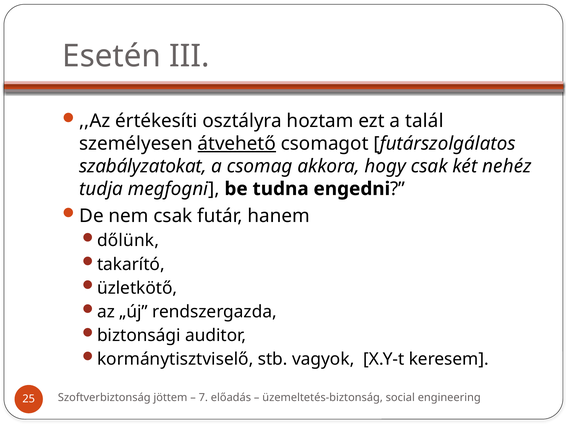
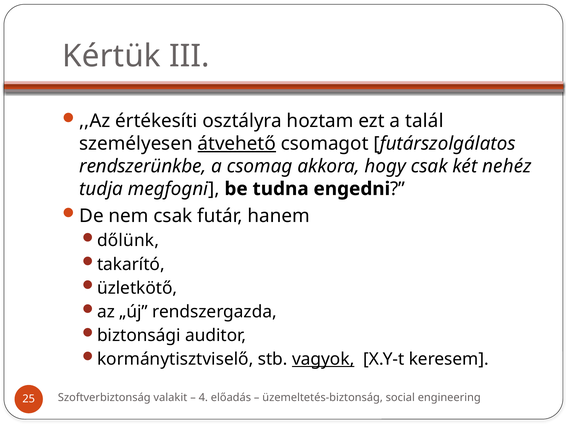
Esetén: Esetén -> Kértük (112, 56)
szabályzatokat: szabályzatokat -> rendszerünkbe (143, 166)
vagyok underline: none -> present (323, 359)
jöttem: jöttem -> valakit (170, 398)
7: 7 -> 4 (203, 398)
